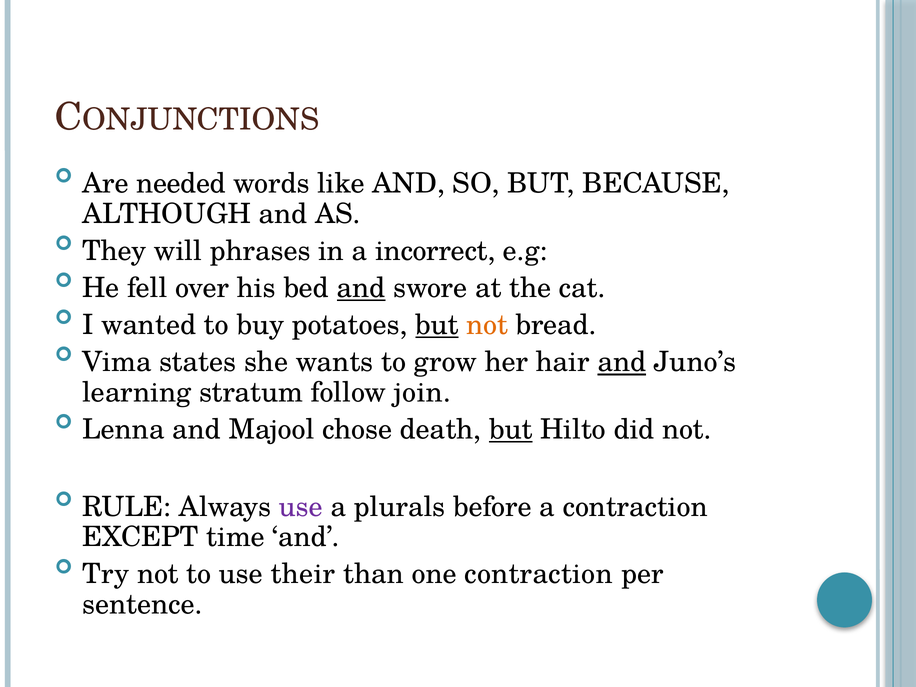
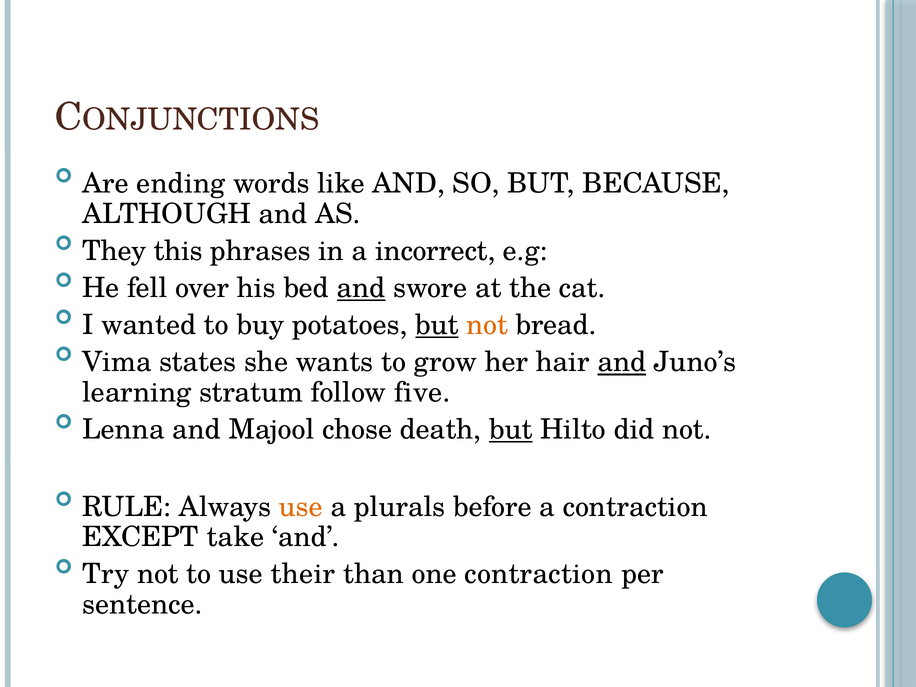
needed: needed -> ending (181, 184)
will: will -> this (178, 251)
join: join -> five (422, 392)
use colour: purple -> orange (301, 507)
time: time -> take (235, 537)
